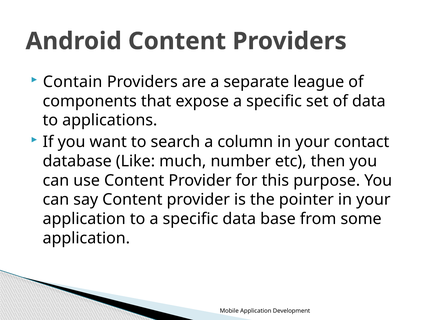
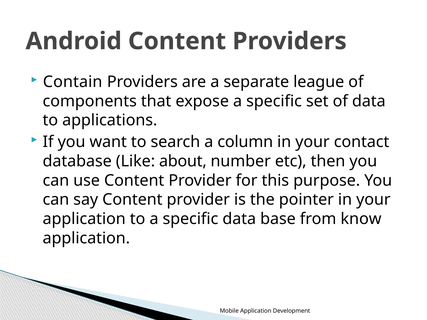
much: much -> about (183, 161)
some: some -> know (361, 219)
